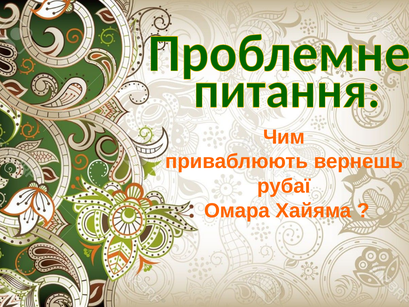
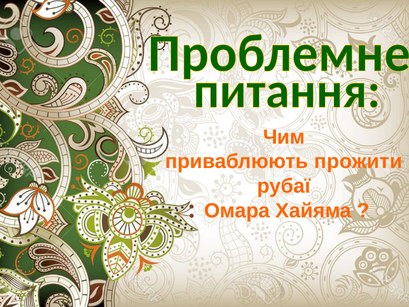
вернешь: вернешь -> прожити (358, 161)
